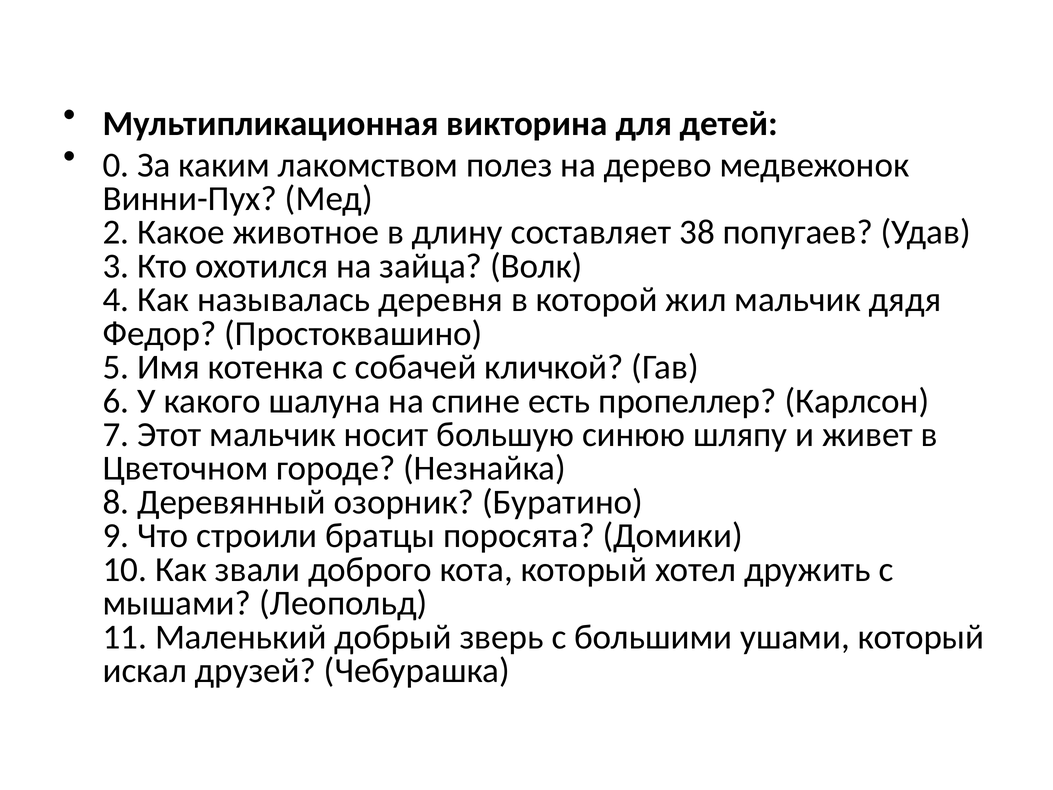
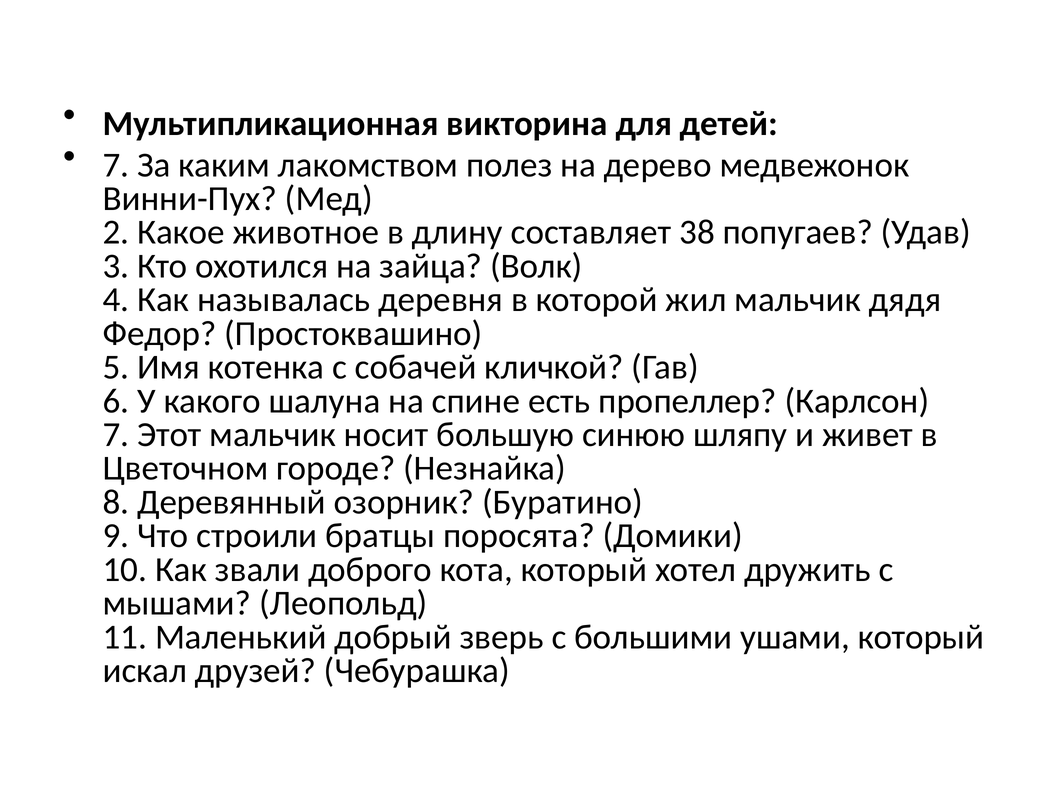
0: 0 -> 7 (116, 165)
